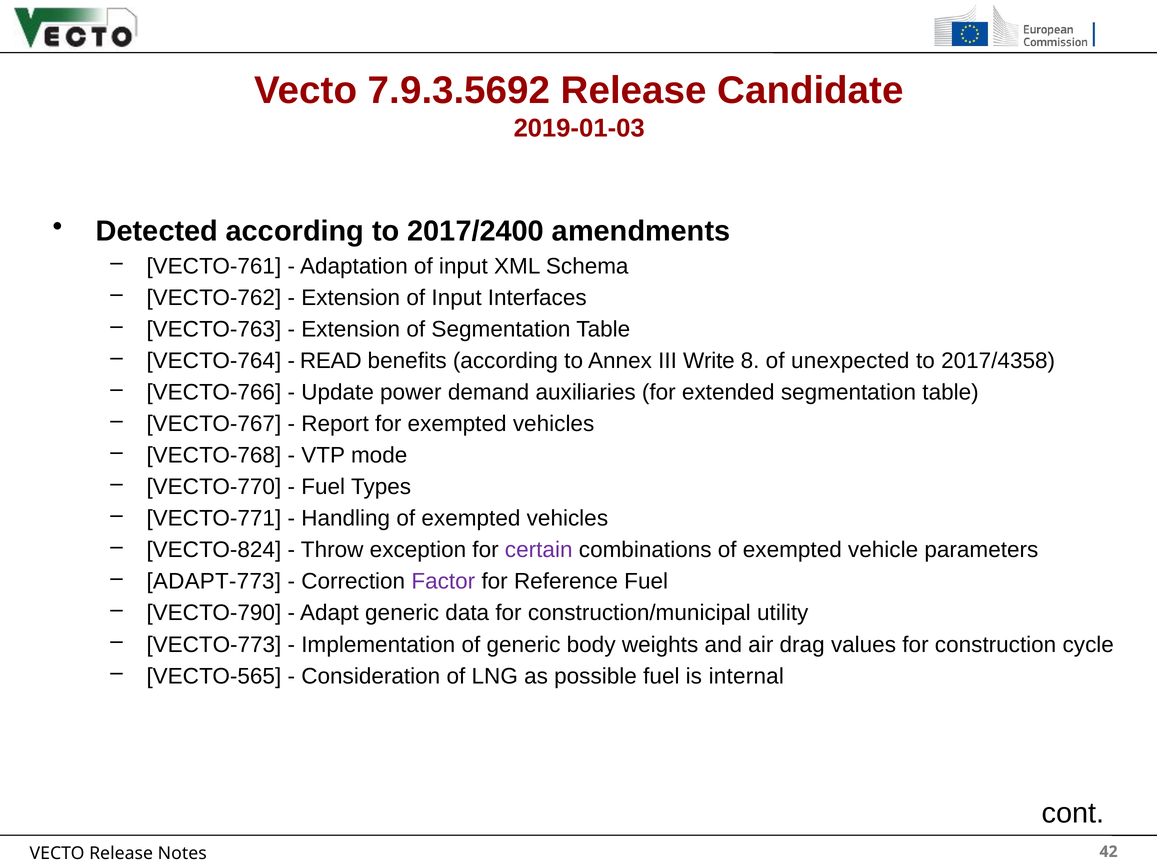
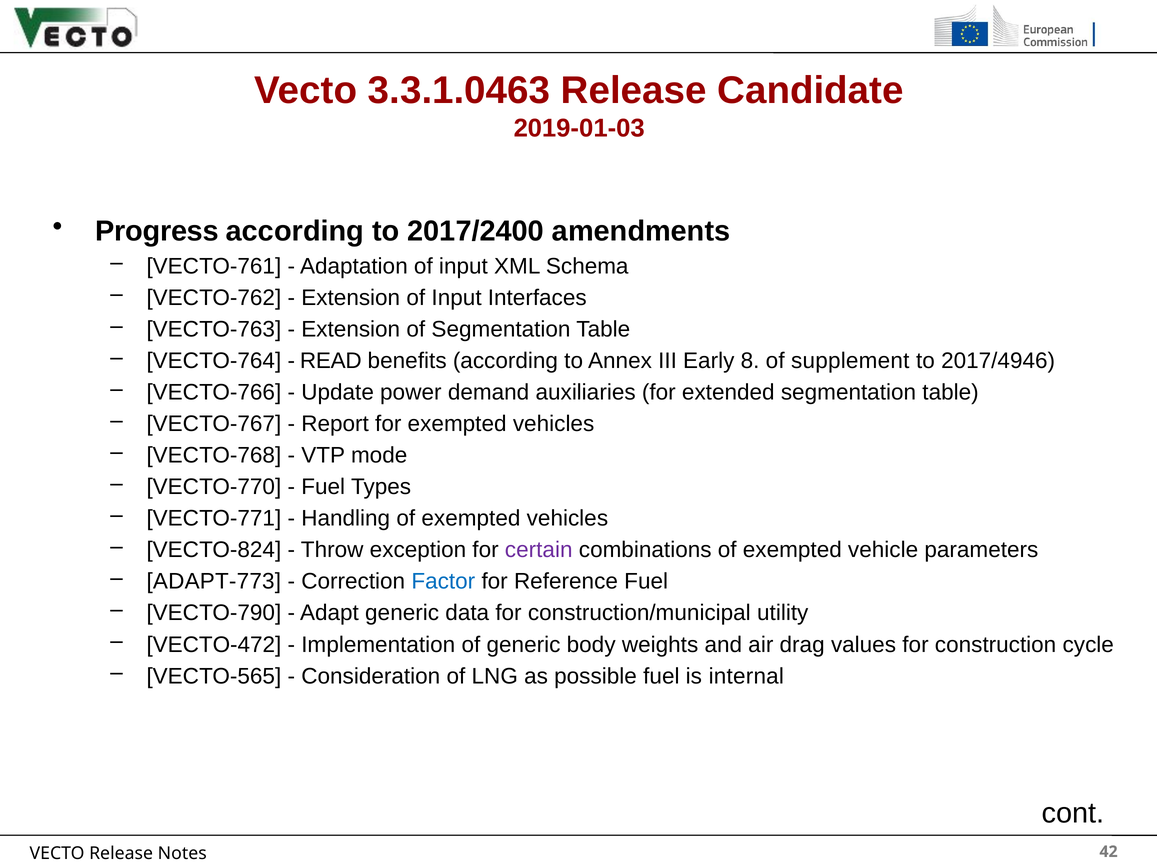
7.9.3.5692: 7.9.3.5692 -> 3.3.1.0463 (459, 91)
Detected: Detected -> Progress (157, 231)
Write: Write -> Early (709, 361)
unexpected: unexpected -> supplement (850, 361)
2017/4358: 2017/4358 -> 2017/4946 (998, 361)
Factor colour: purple -> blue (443, 581)
VECTO-773: VECTO-773 -> VECTO-472 (214, 644)
